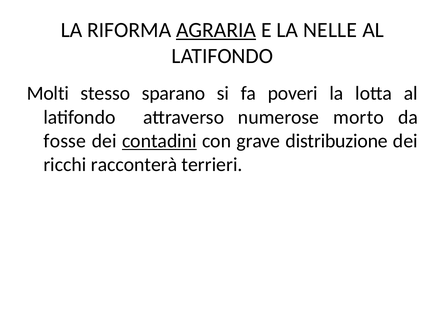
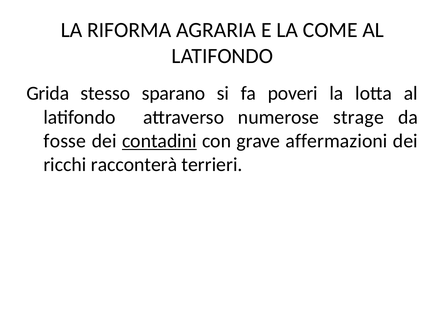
AGRARIA underline: present -> none (216, 30)
NELLE: NELLE -> COME (330, 30)
Molti: Molti -> Grida (48, 93)
morto: morto -> strage (358, 117)
distribuzione: distribuzione -> affermazioni (337, 141)
